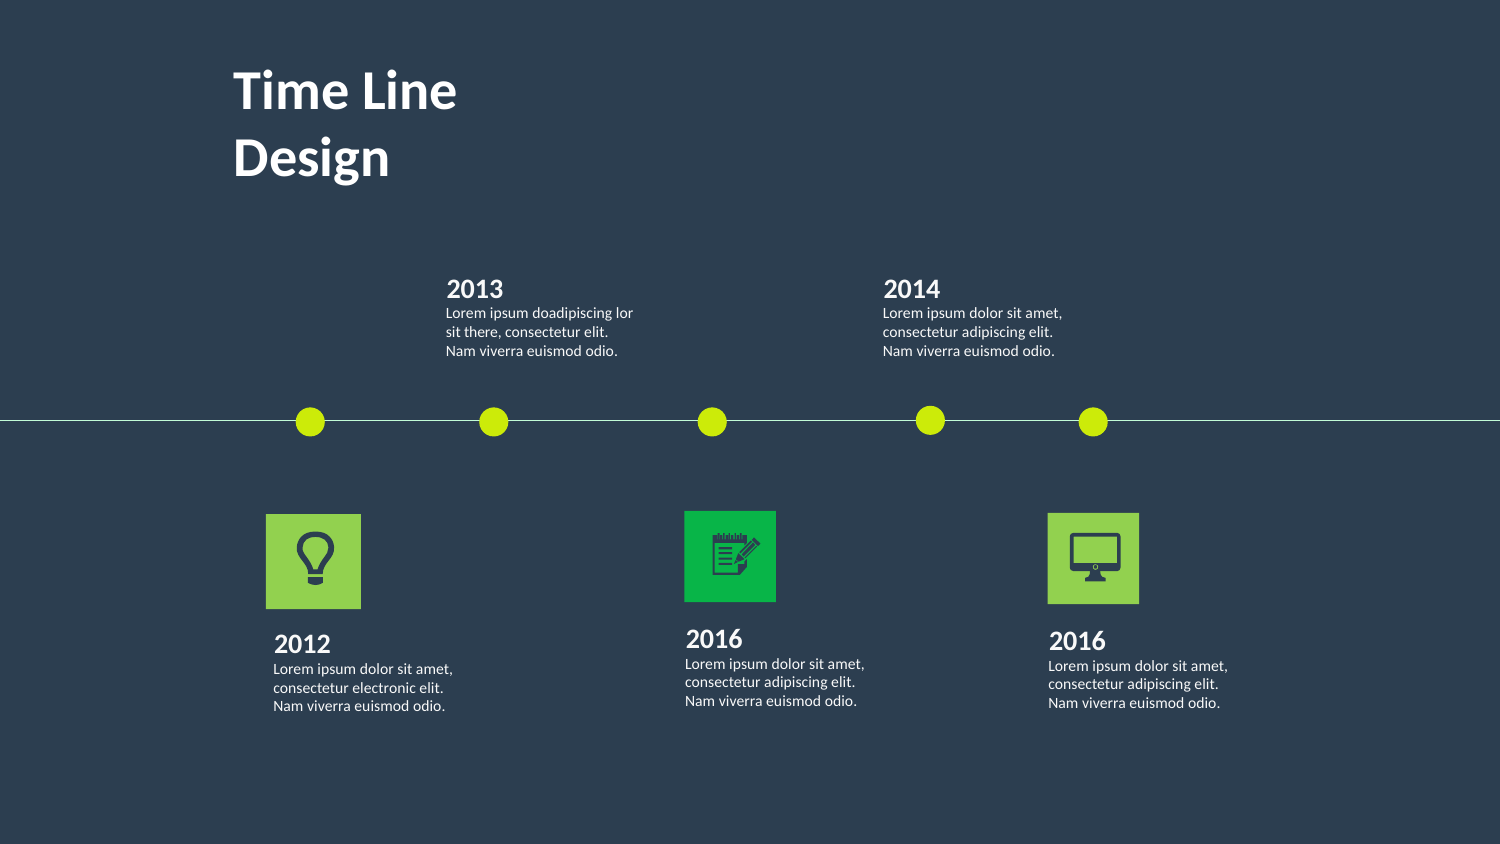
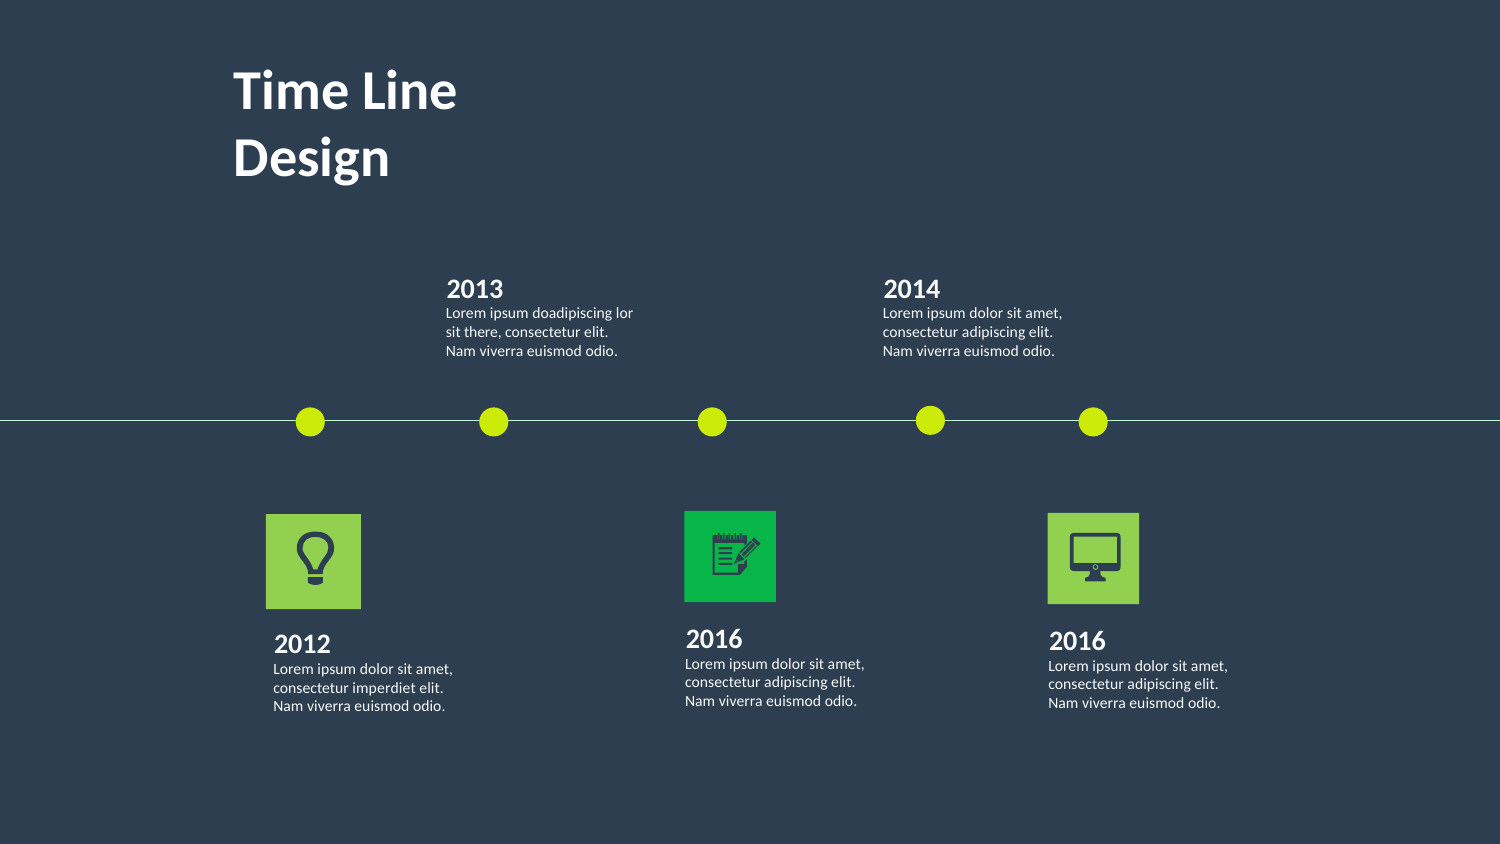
electronic: electronic -> imperdiet (384, 688)
